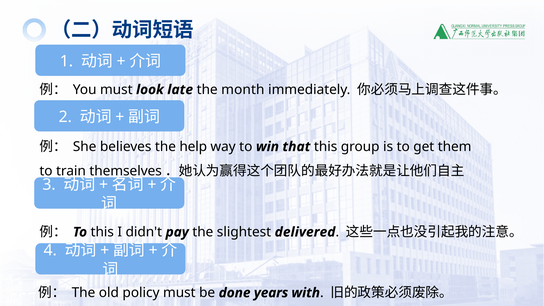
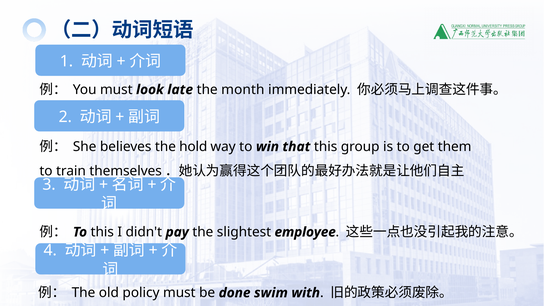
help: help -> hold (193, 147)
delivered: delivered -> employee (305, 232)
years: years -> swim (271, 293)
